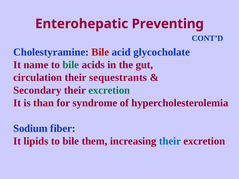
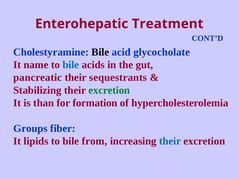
Preventing: Preventing -> Treatment (168, 24)
Bile colour: red -> black (100, 52)
bile colour: green -> blue (71, 65)
circulation: circulation -> pancreatic (38, 78)
Secondary: Secondary -> Stabilizing (37, 90)
syndrome: syndrome -> formation (95, 103)
Sodium: Sodium -> Groups (30, 129)
them: them -> from (94, 141)
